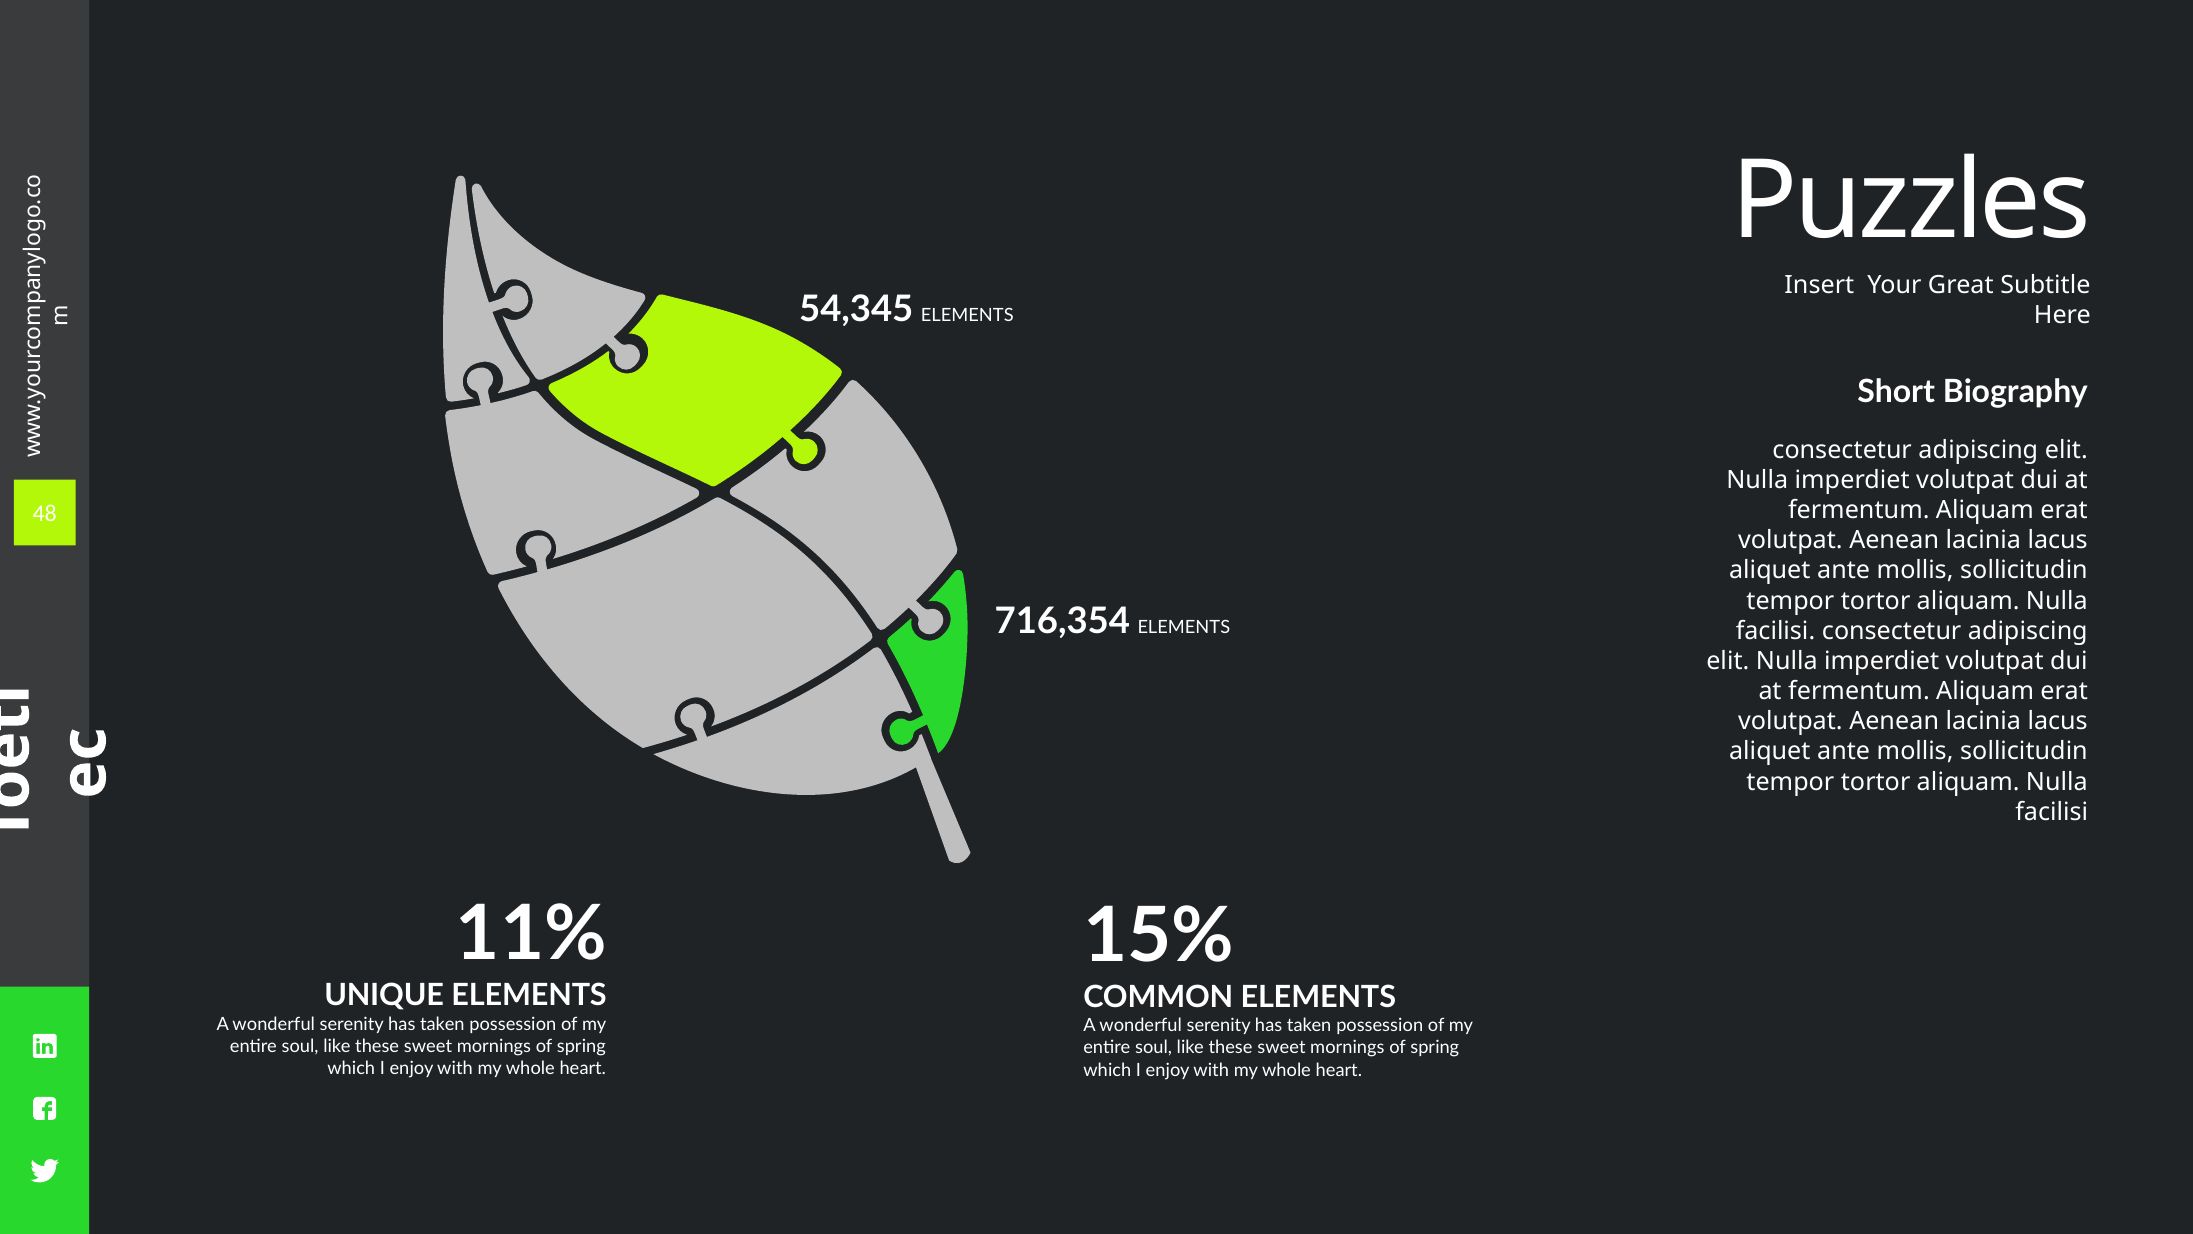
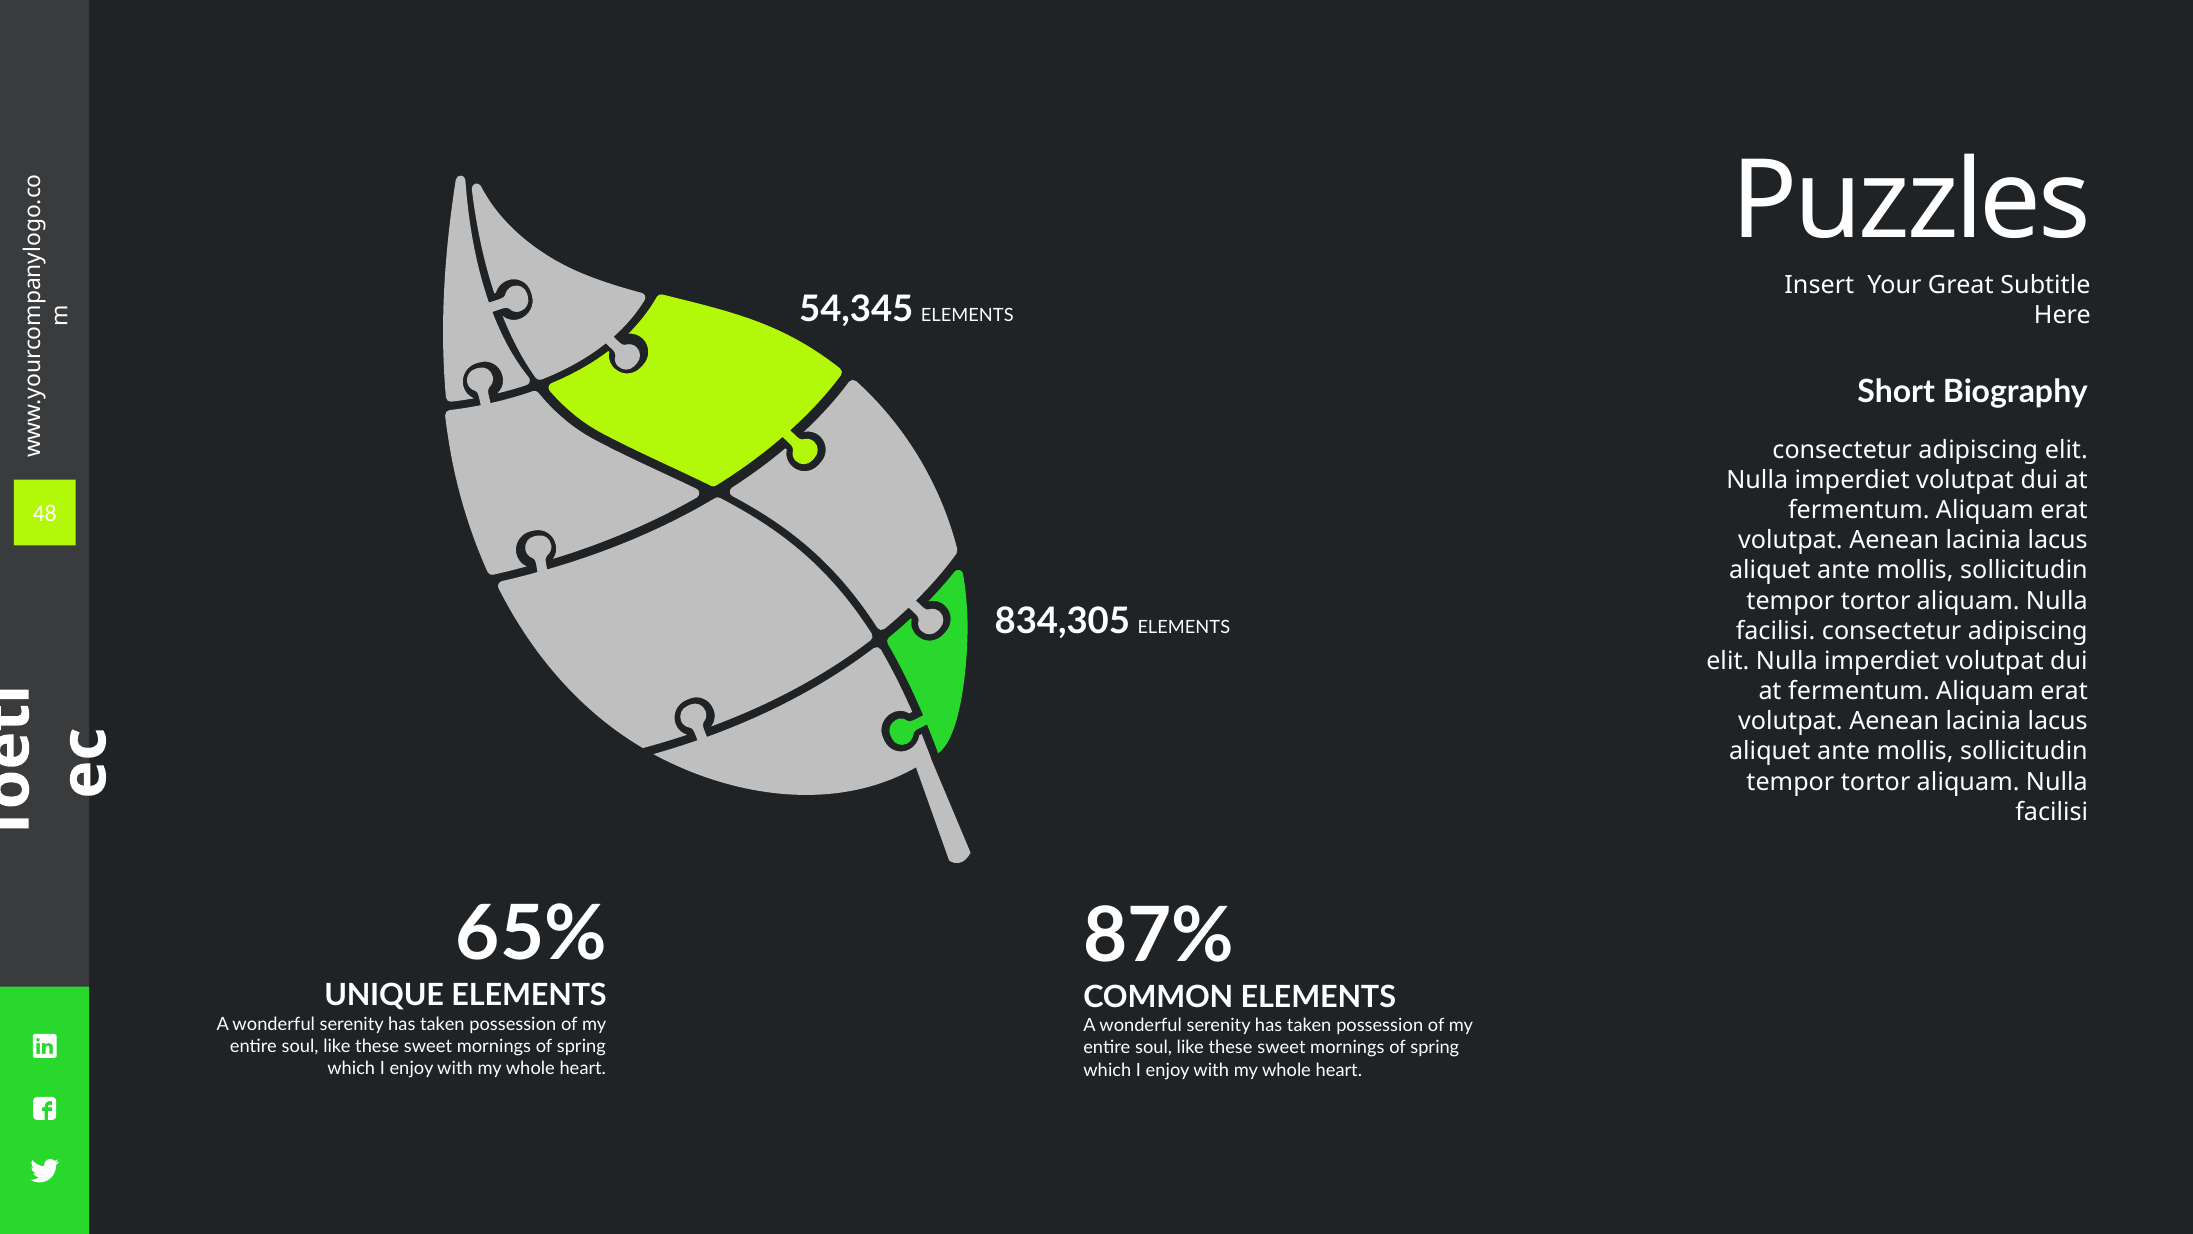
716,354: 716,354 -> 834,305 (1062, 622)
11%: 11% -> 65% (531, 934)
15%: 15% -> 87% (1159, 936)
